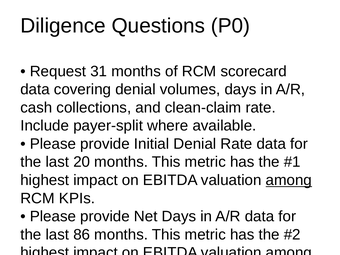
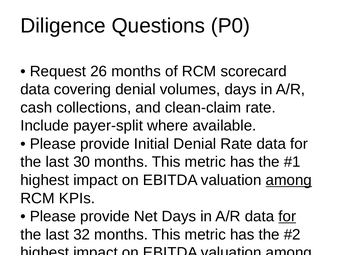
31: 31 -> 26 (99, 71)
20: 20 -> 30 (82, 162)
for underline: none -> present (287, 216)
86: 86 -> 32 (82, 235)
